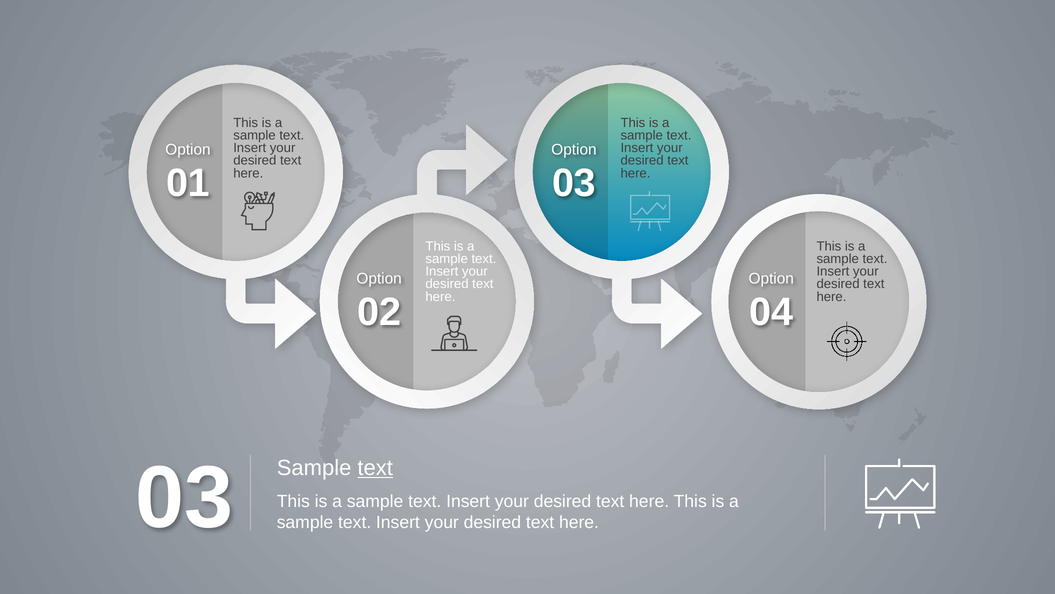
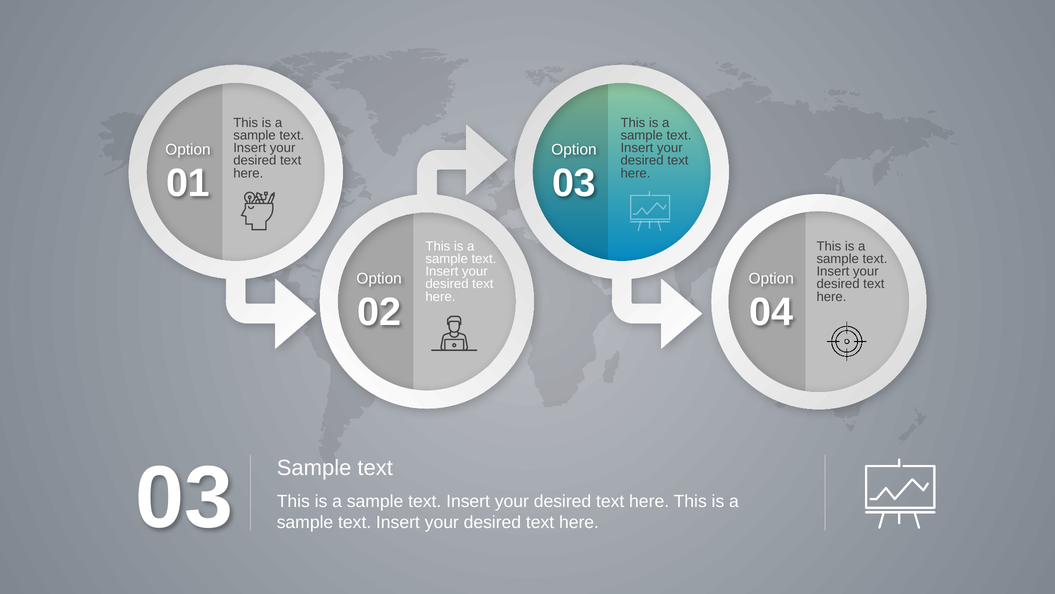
text underline: present -> none (375, 468)
